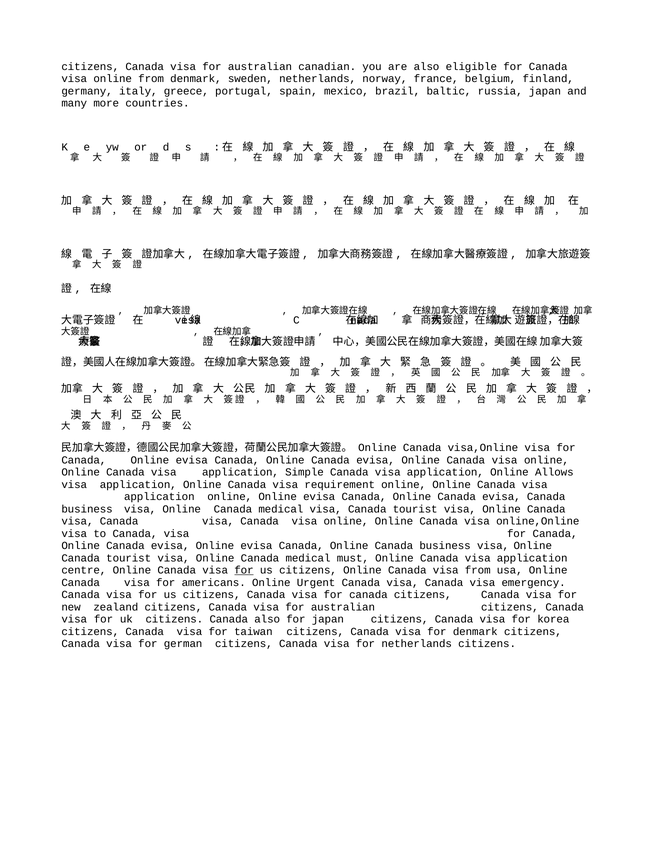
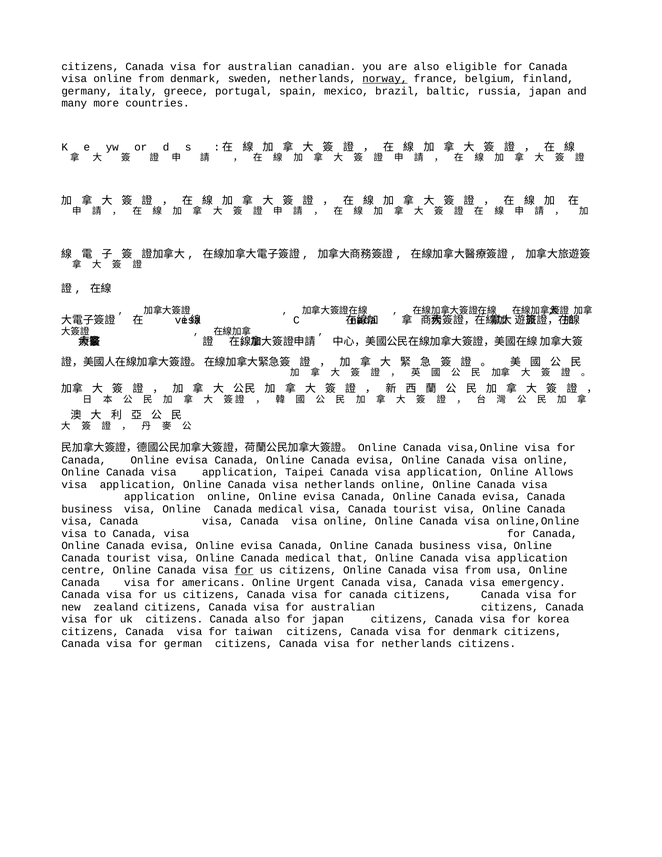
norway underline: none -> present (385, 79)
Simple: Simple -> Taipei (304, 472)
visa requirement: requirement -> netherlands (340, 484)
must: must -> that (353, 558)
